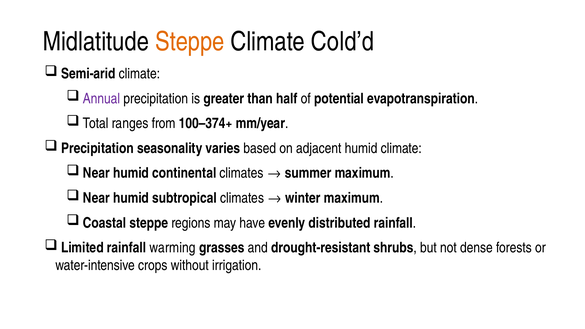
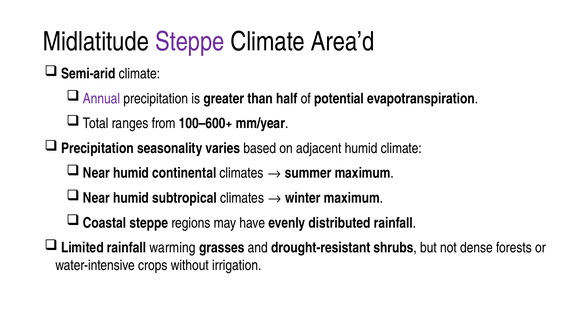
Steppe colour: orange -> purple (190, 42)
Cold’d: Cold’d -> Area’d (343, 42)
100–374+: 100–374+ -> 100–600+ (206, 123)
